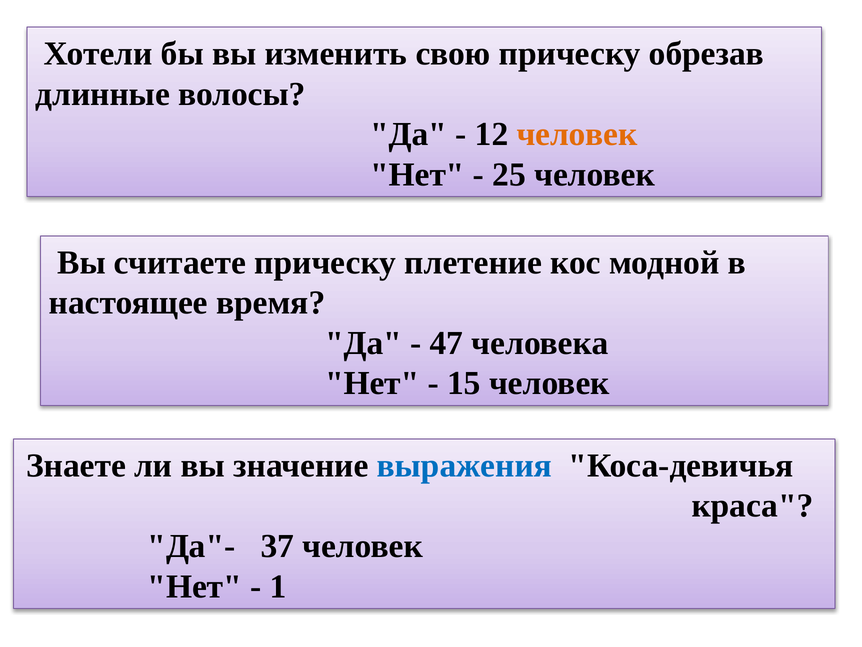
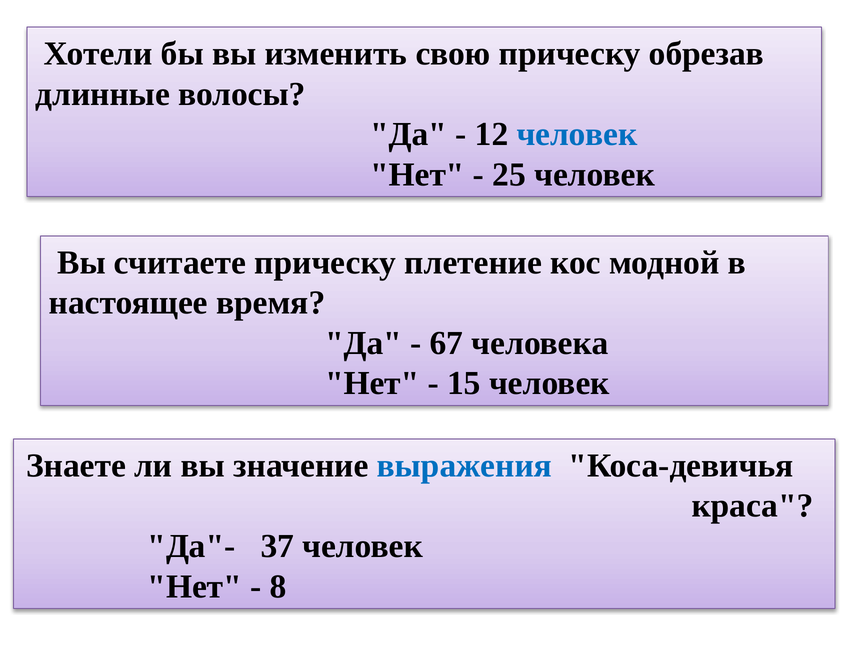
человек colour: orange -> blue (577, 134)
47: 47 -> 67 (446, 343)
1: 1 -> 8 (278, 586)
